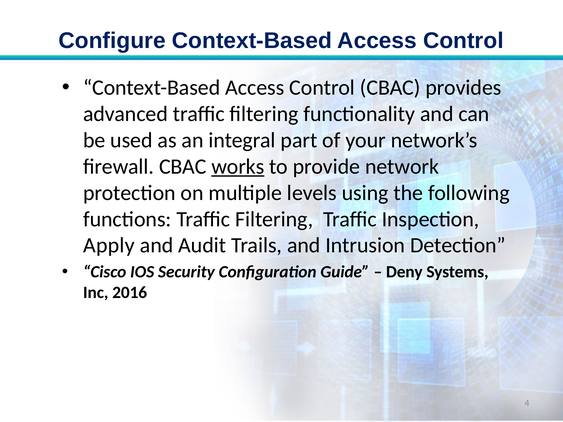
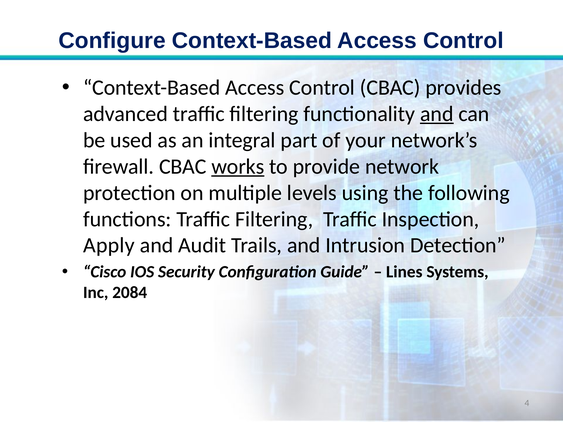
and underline: none -> present (437, 114)
Deny: Deny -> Lines (404, 272)
2016: 2016 -> 2084 (130, 293)
